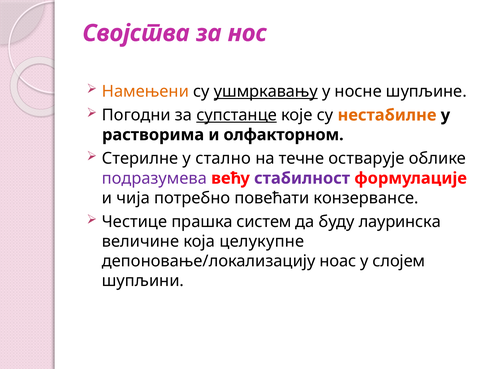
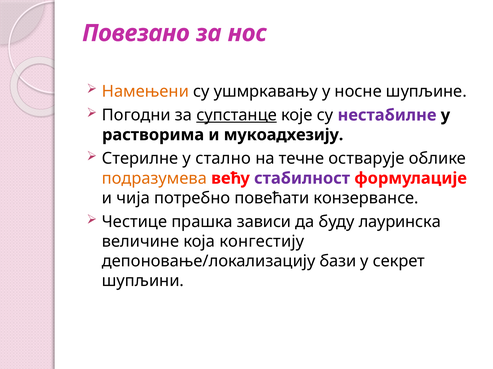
Својства: Својства -> Повезано (136, 33)
ушмркавању underline: present -> none (266, 92)
нестабилне colour: orange -> purple (387, 115)
олфакторном: олфакторном -> мукоадхезију (284, 135)
подразумева colour: purple -> orange (154, 179)
систем: систем -> зависи (264, 222)
целукупне: целукупне -> конгестију (262, 242)
ноас: ноас -> бази (338, 262)
слојем: слојем -> секрет (399, 262)
